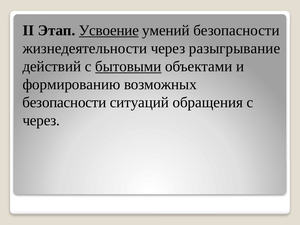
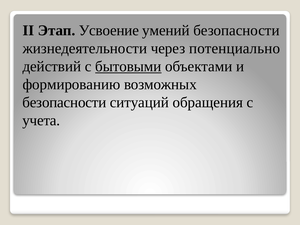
Усвоение underline: present -> none (109, 30)
разыгрывание: разыгрывание -> потенциально (235, 48)
через: через -> учета (41, 120)
